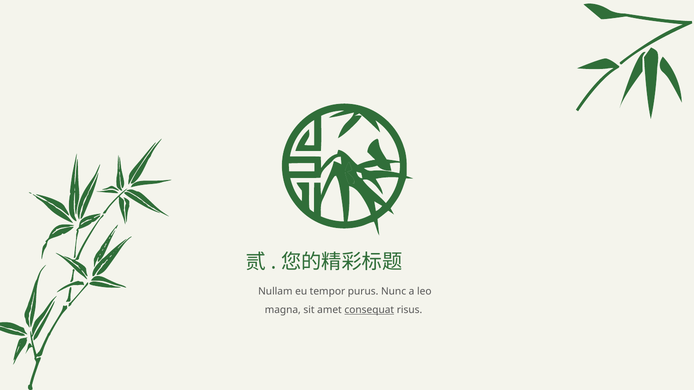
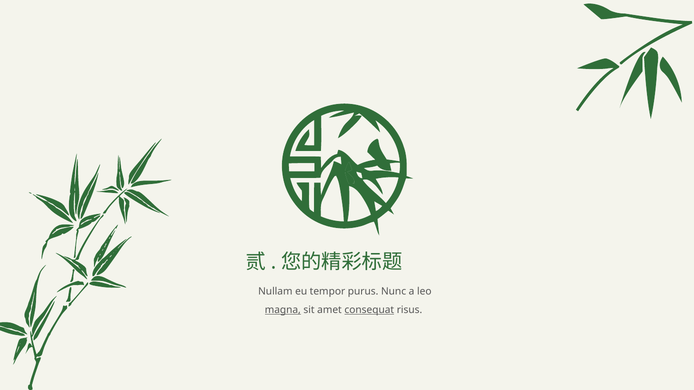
magna underline: none -> present (283, 310)
